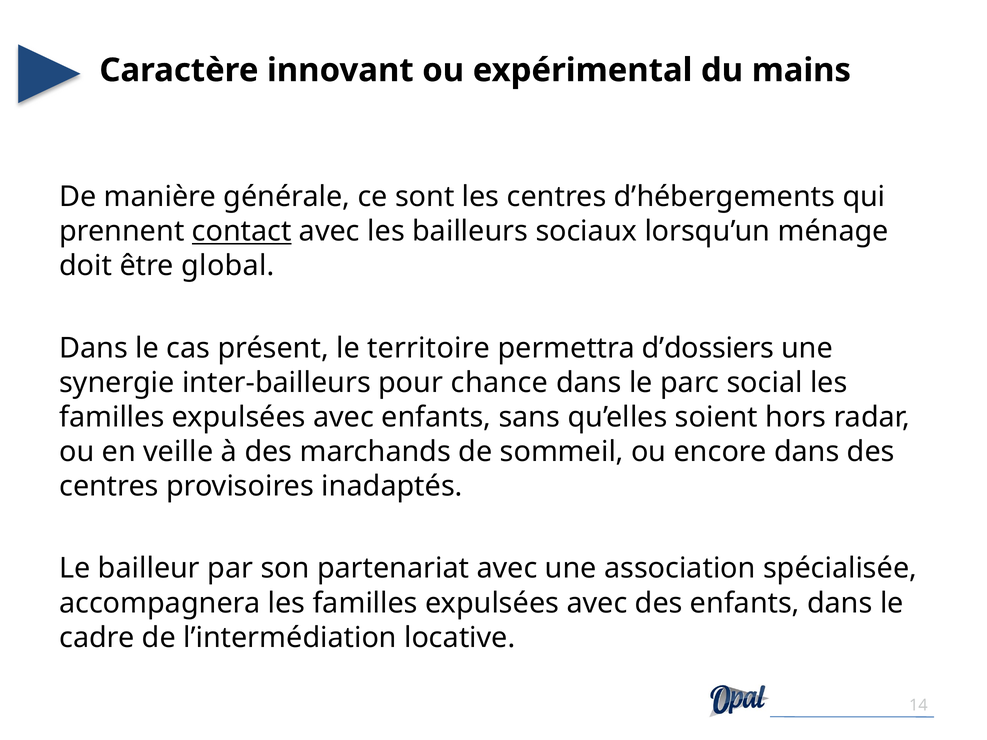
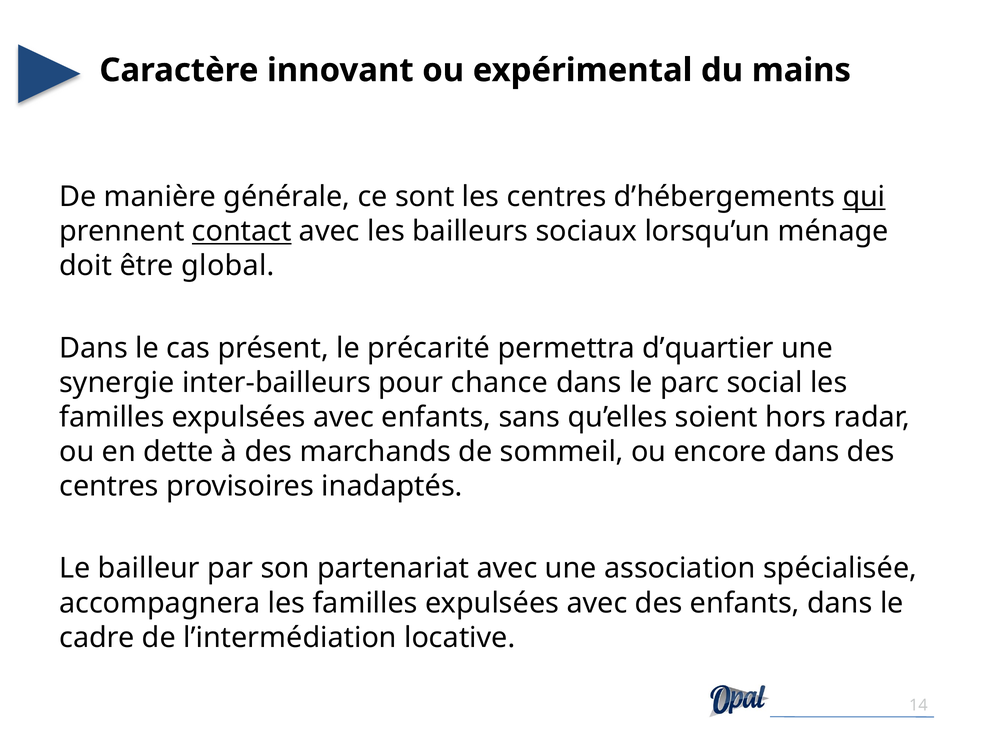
qui underline: none -> present (864, 197)
territoire: territoire -> précarité (429, 348)
d’dossiers: d’dossiers -> d’quartier (708, 348)
veille: veille -> dette (178, 452)
